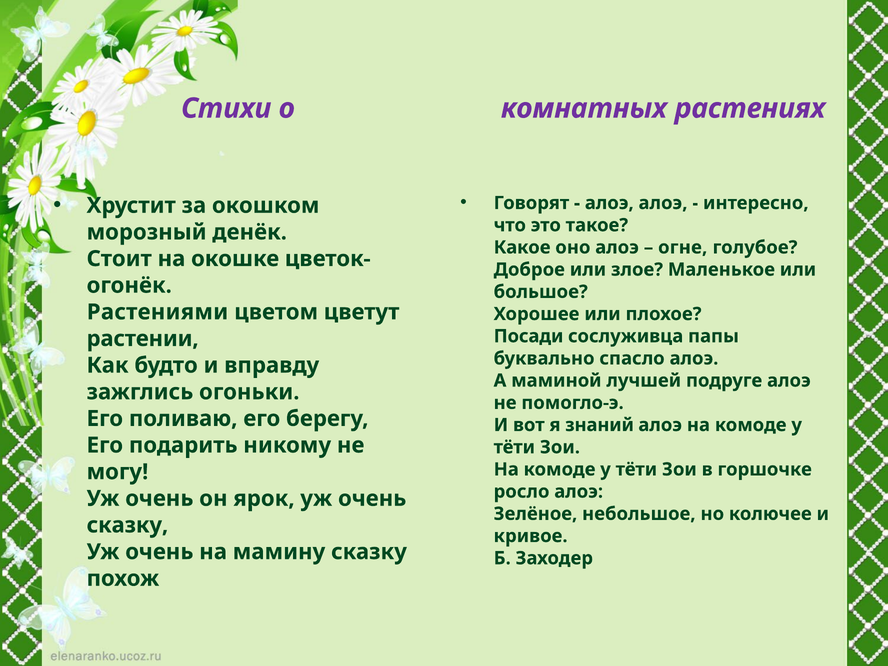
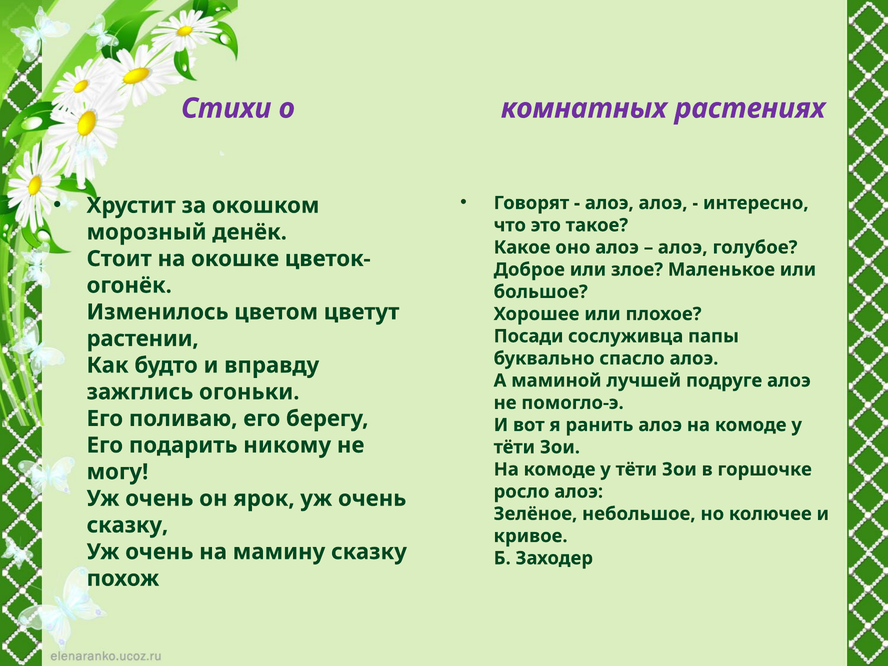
огне: огне -> алоэ (683, 247)
Растениями: Растениями -> Изменилось (158, 312)
знаний: знаний -> ранить (599, 425)
